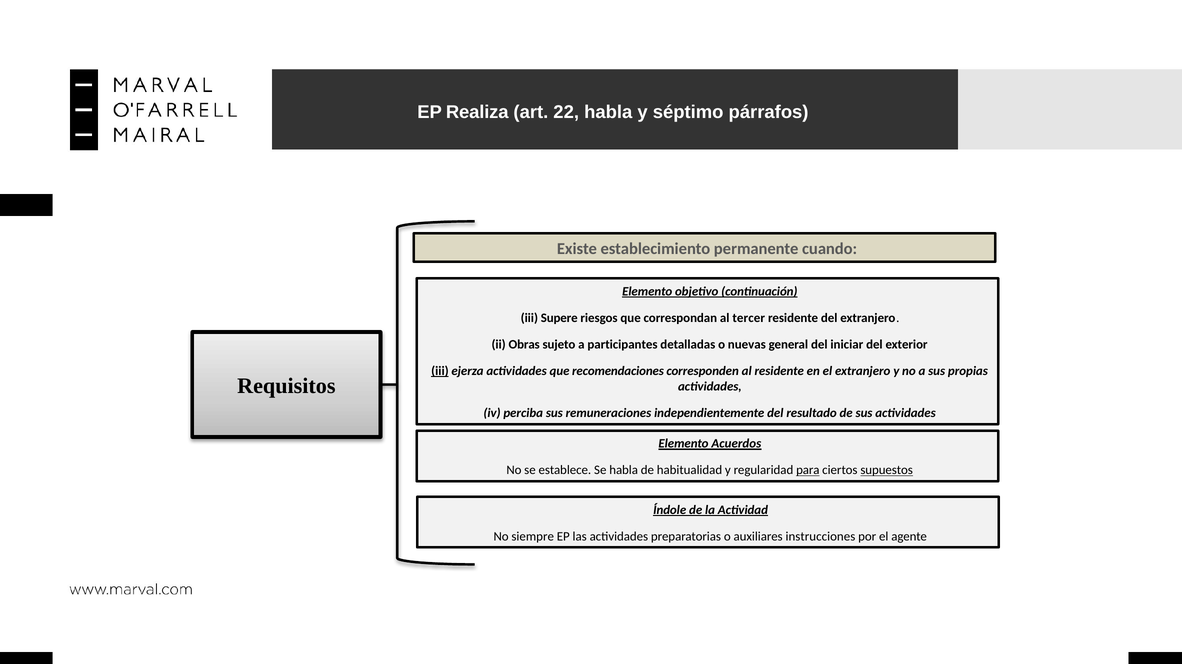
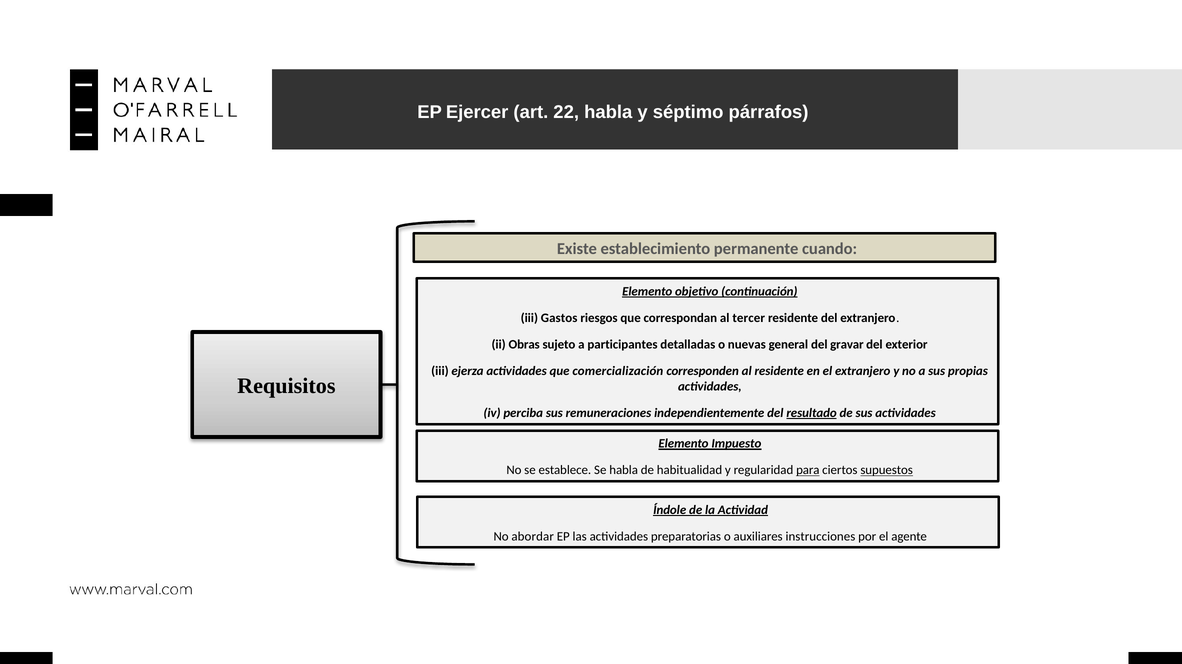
Realiza: Realiza -> Ejercer (477, 112)
Supere: Supere -> Gastos (559, 318)
iniciar: iniciar -> gravar (847, 345)
iii underline: present -> none (440, 371)
recomendaciones: recomendaciones -> comercialización (618, 371)
resultado underline: none -> present (812, 413)
Acuerdos: Acuerdos -> Impuesto (736, 444)
siempre: siempre -> abordar (533, 537)
